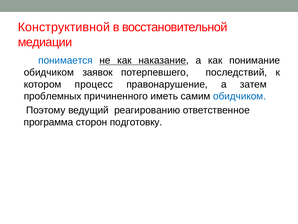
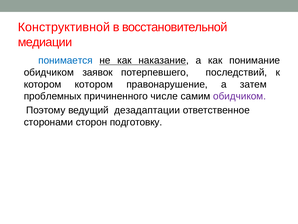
котором процесс: процесс -> котором (94, 84)
иметь: иметь -> числе (164, 96)
обидчиком colour: blue -> purple (240, 96)
реагированию: реагированию -> дезадаптации (147, 110)
программа: программа -> сторонами (48, 122)
